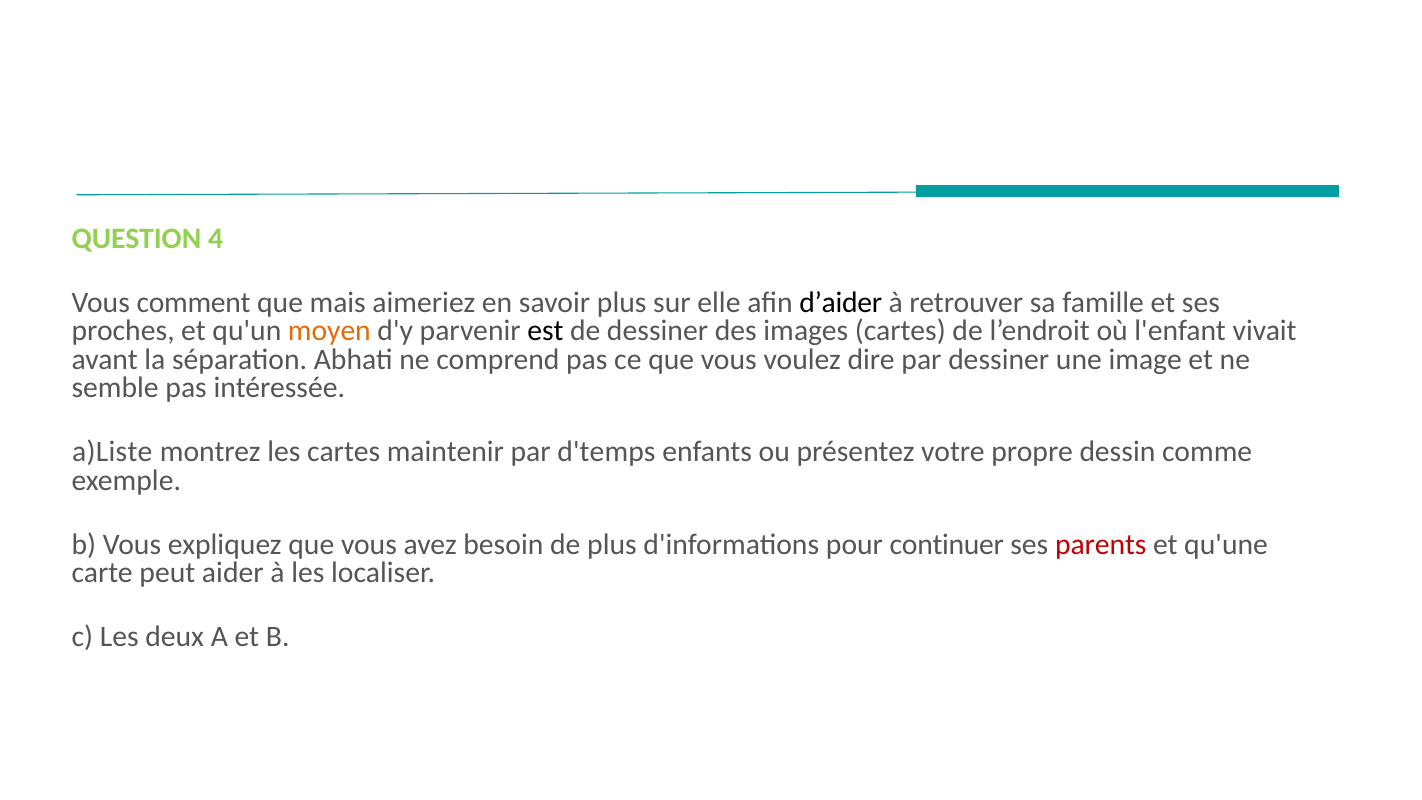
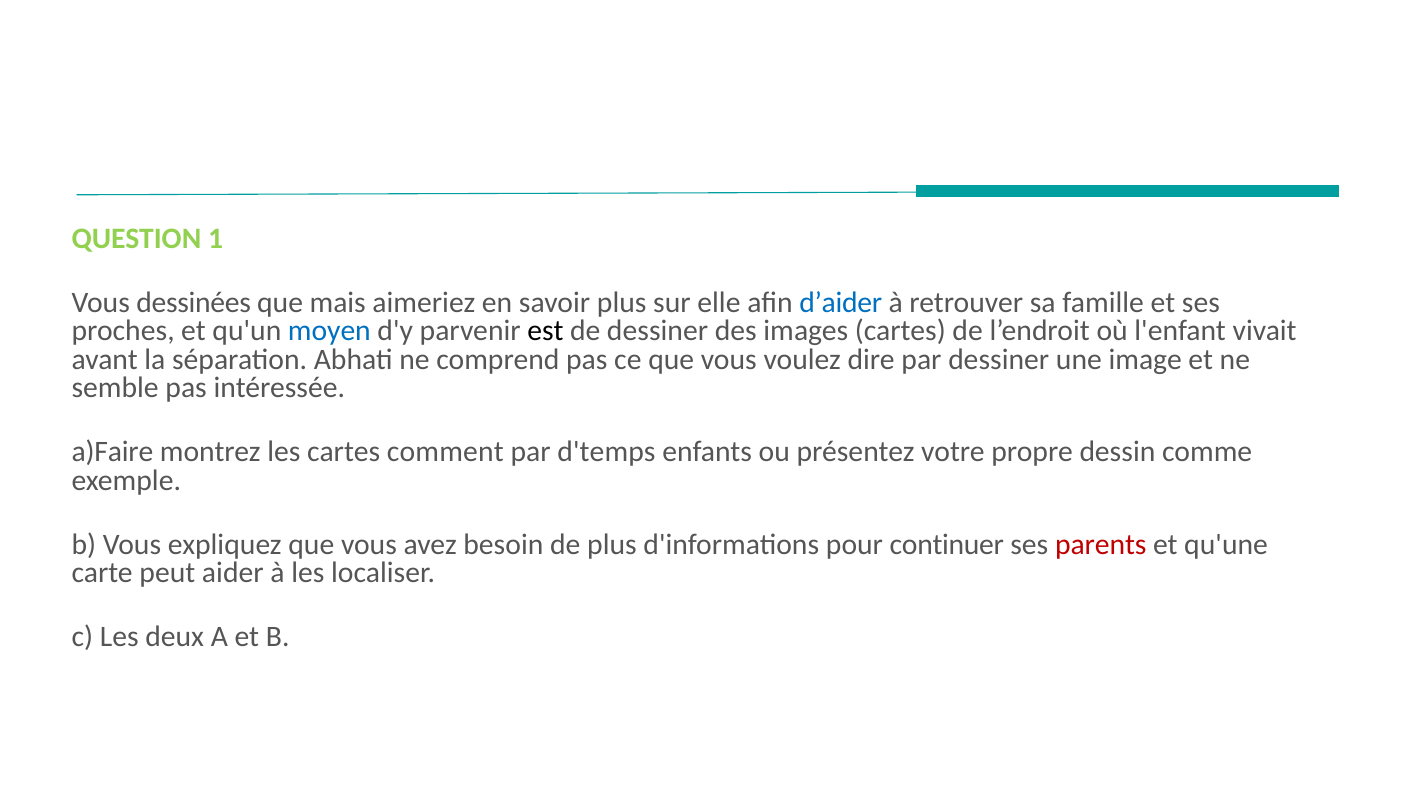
4: 4 -> 1 (216, 239)
comment: comment -> dessinées (194, 303)
d’aider colour: black -> blue (841, 303)
moyen colour: orange -> blue (329, 331)
a)Liste: a)Liste -> a)Faire (112, 452)
maintenir: maintenir -> comment (445, 452)
